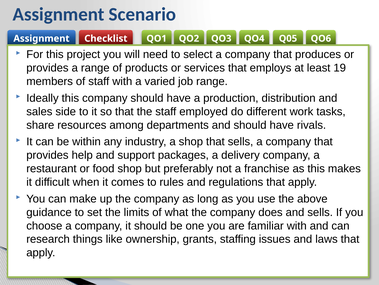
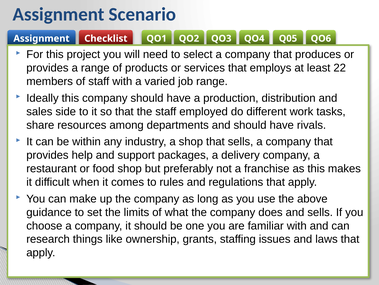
19: 19 -> 22 (340, 68)
